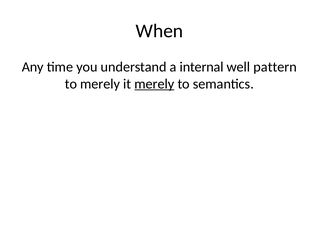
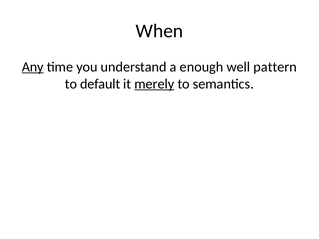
Any underline: none -> present (33, 67)
internal: internal -> enough (202, 67)
to merely: merely -> default (100, 84)
